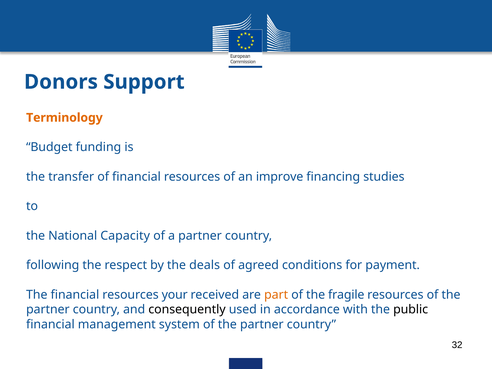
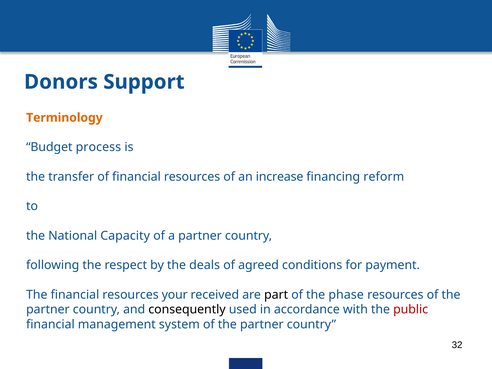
funding: funding -> process (98, 147)
improve: improve -> increase (280, 177)
studies: studies -> reform (384, 177)
part colour: orange -> black (276, 295)
fragile: fragile -> phase (346, 295)
public colour: black -> red (411, 310)
